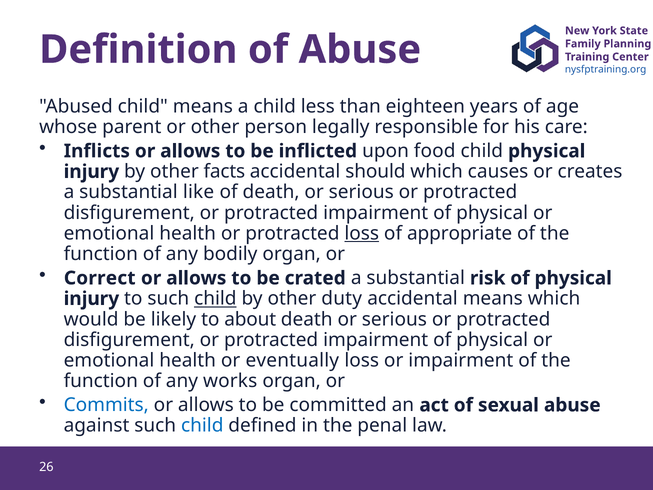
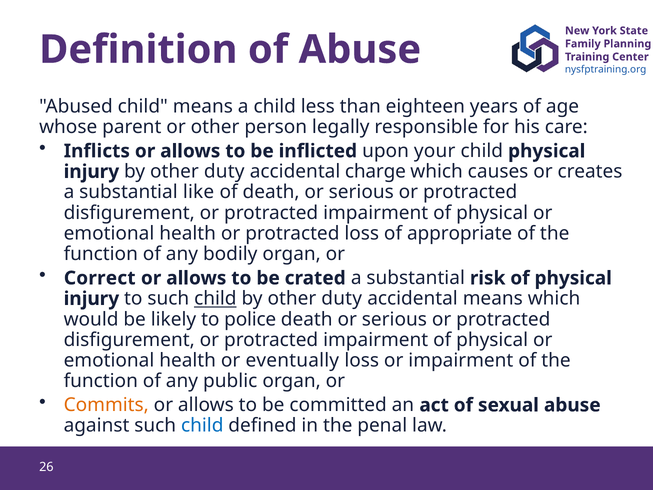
food: food -> your (435, 151)
injury by other facts: facts -> duty (224, 172)
should: should -> charge (375, 172)
loss underline: present -> none (362, 233)
about: about -> police (250, 319)
works: works -> public (230, 381)
Commits colour: blue -> orange (106, 405)
